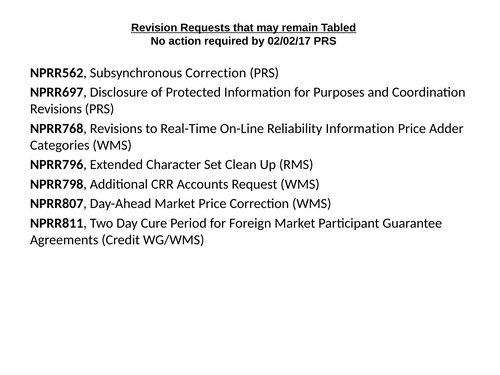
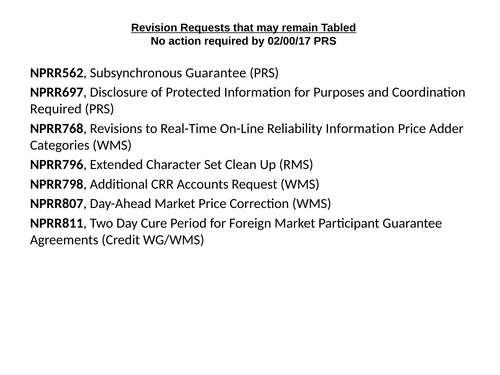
02/02/17: 02/02/17 -> 02/00/17 (289, 41)
Subsynchronous Correction: Correction -> Guarantee (216, 73)
Revisions: Revisions -> Required (56, 109)
